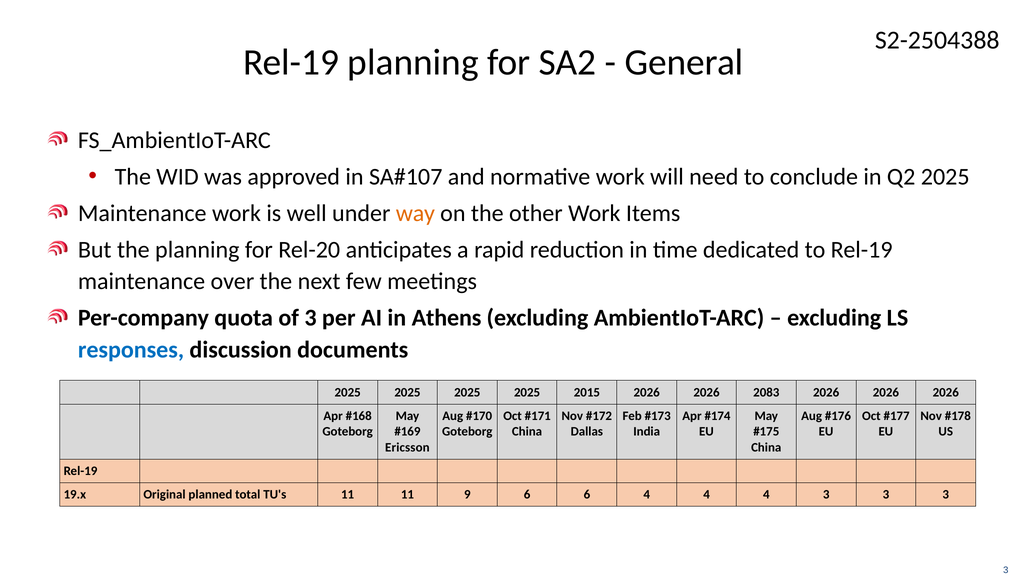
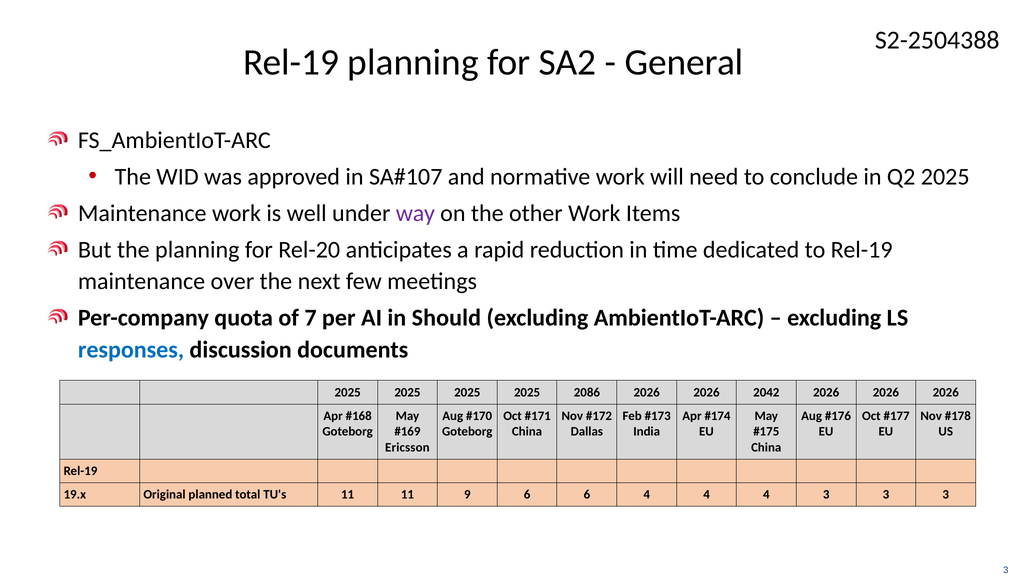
way colour: orange -> purple (415, 213)
of 3: 3 -> 7 (310, 318)
Athens: Athens -> Should (446, 318)
2015: 2015 -> 2086 (587, 393)
2083: 2083 -> 2042 (766, 393)
